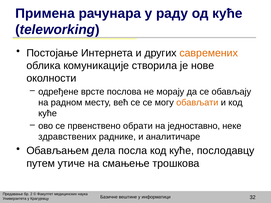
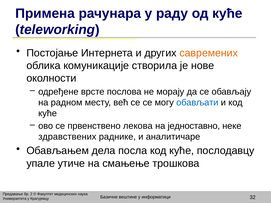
обављати colour: orange -> blue (197, 103)
обрати: обрати -> лекова (138, 126)
путем: путем -> упале (41, 164)
